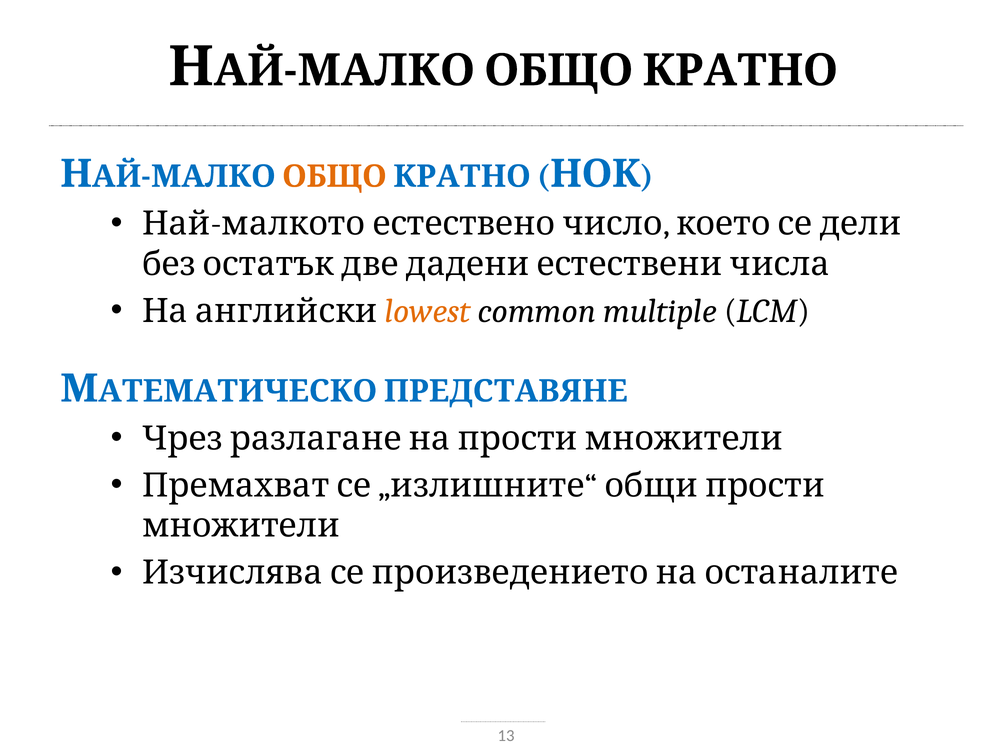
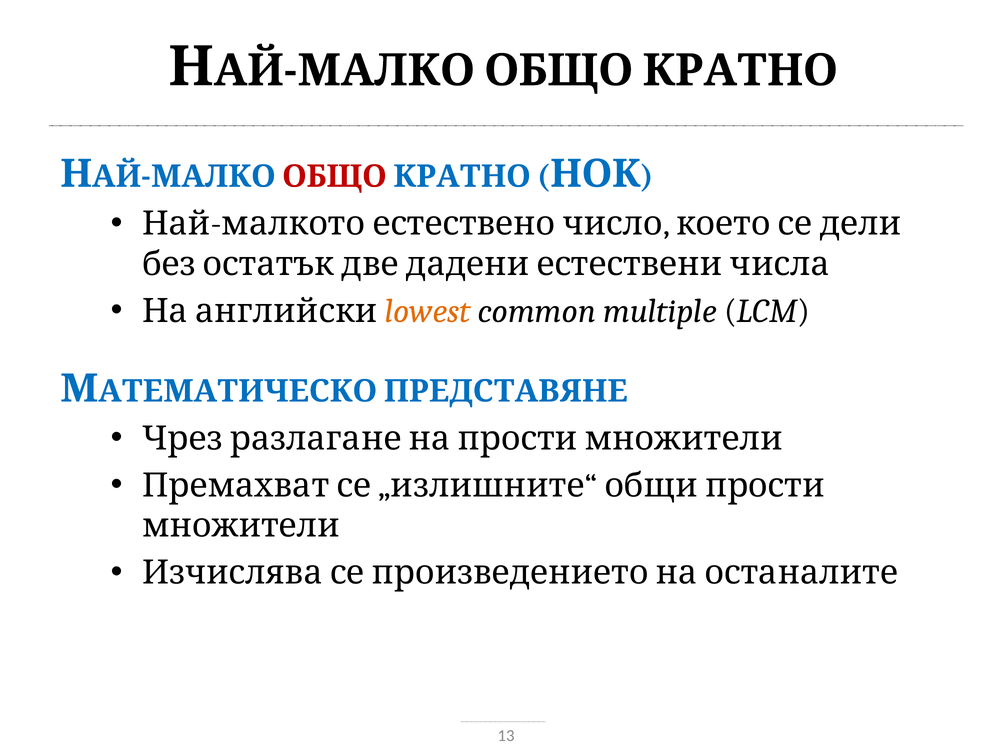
ОБЩО colour: orange -> red (334, 176)
